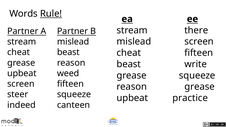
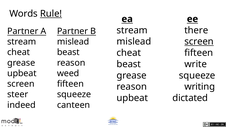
screen underline: none -> present (199, 42)
reason grease: grease -> writing (200, 87)
practice: practice -> dictated (190, 98)
